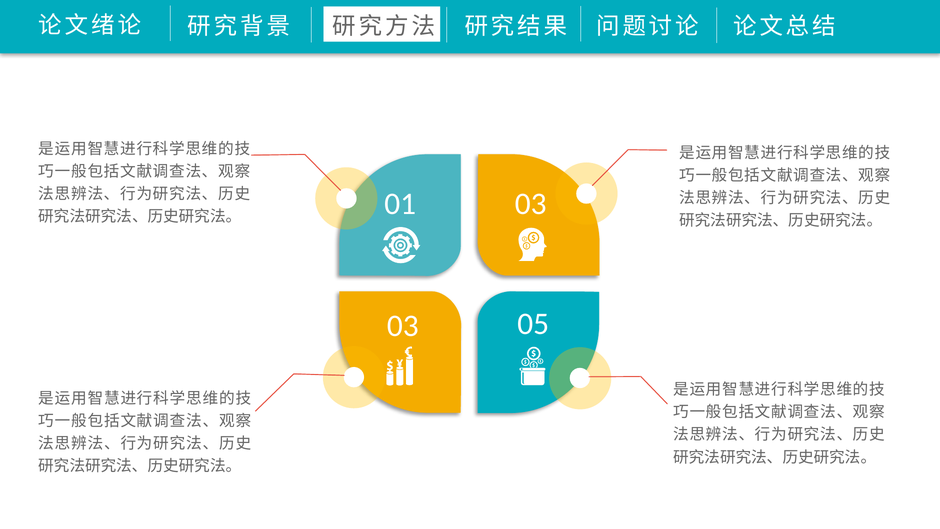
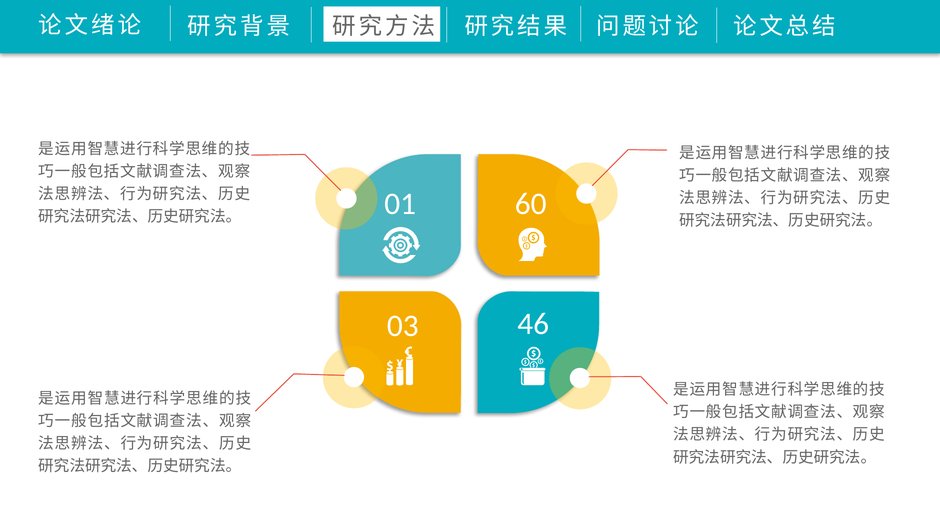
01 03: 03 -> 60 (531, 204)
05: 05 -> 46 (533, 324)
